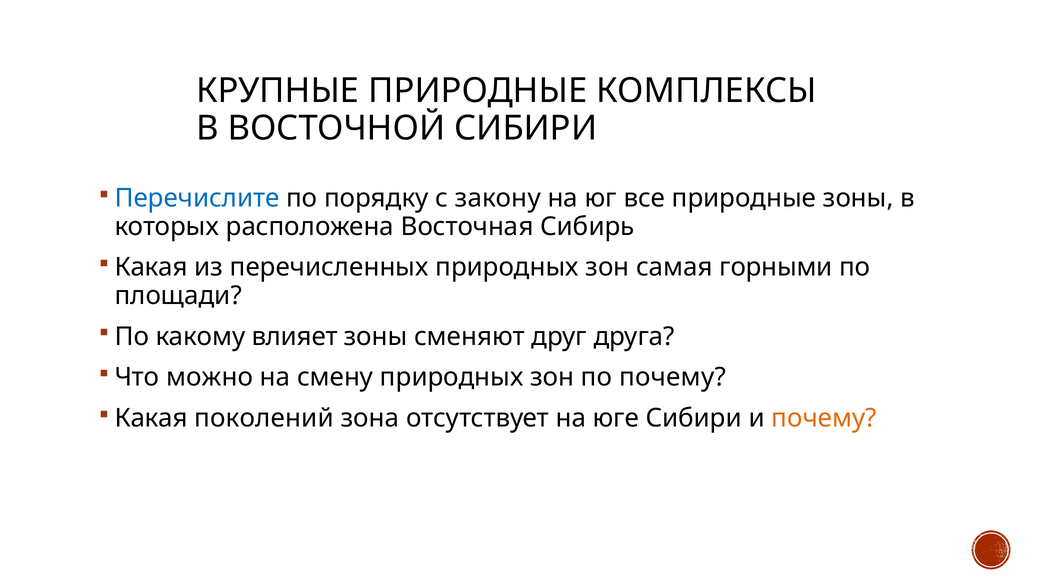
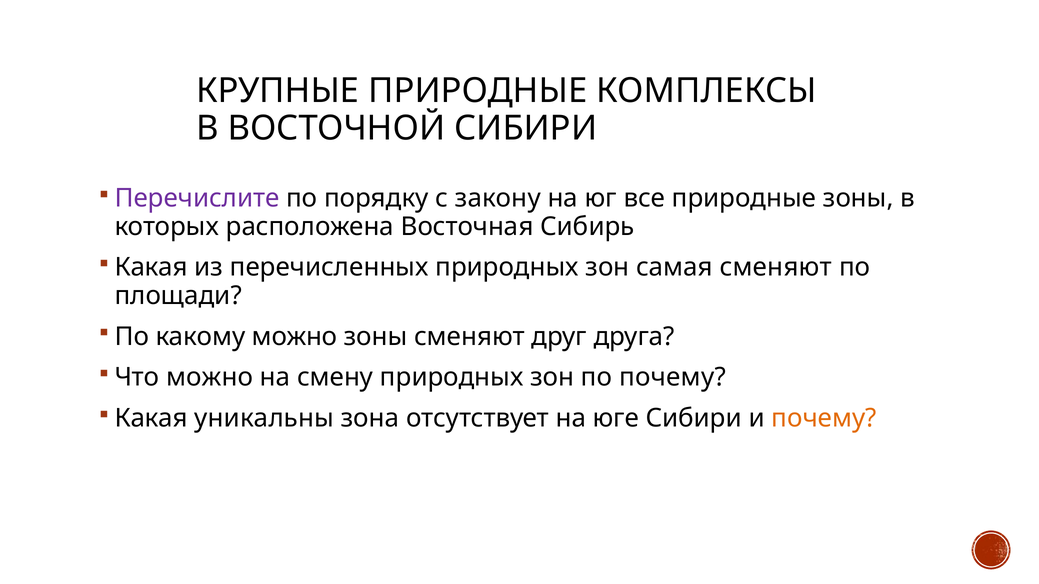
Перечислите colour: blue -> purple (197, 199)
самая горными: горными -> сменяют (776, 268)
какому влияет: влияет -> можно (295, 337)
поколений: поколений -> уникальны (264, 419)
